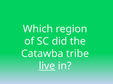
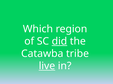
did underline: none -> present (59, 42)
